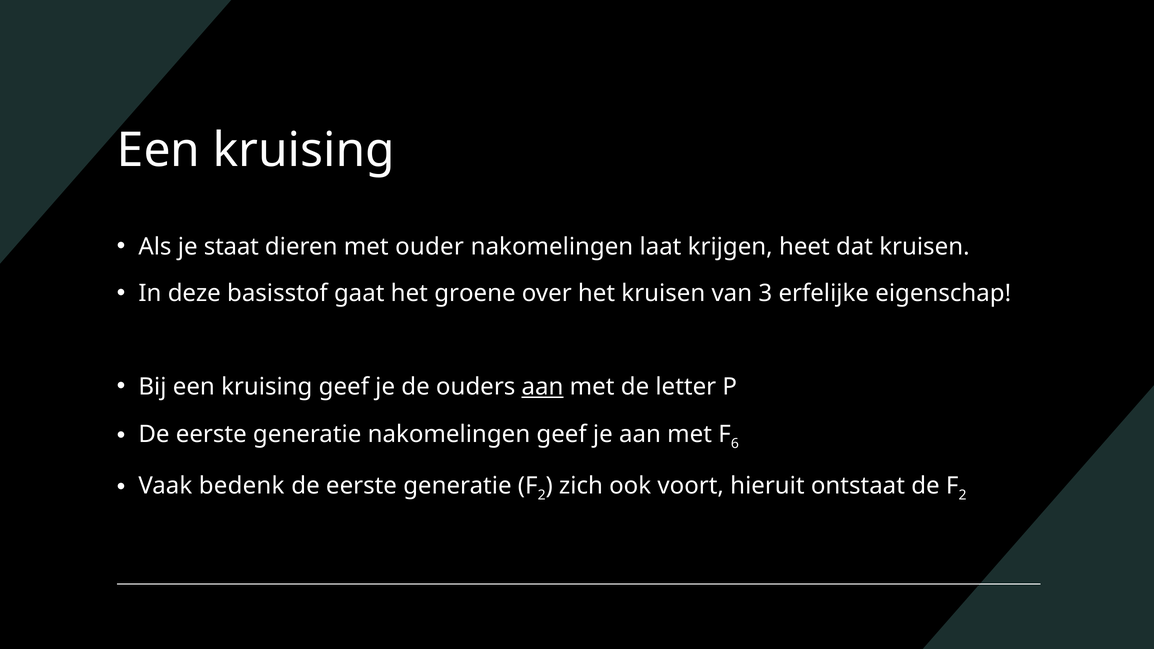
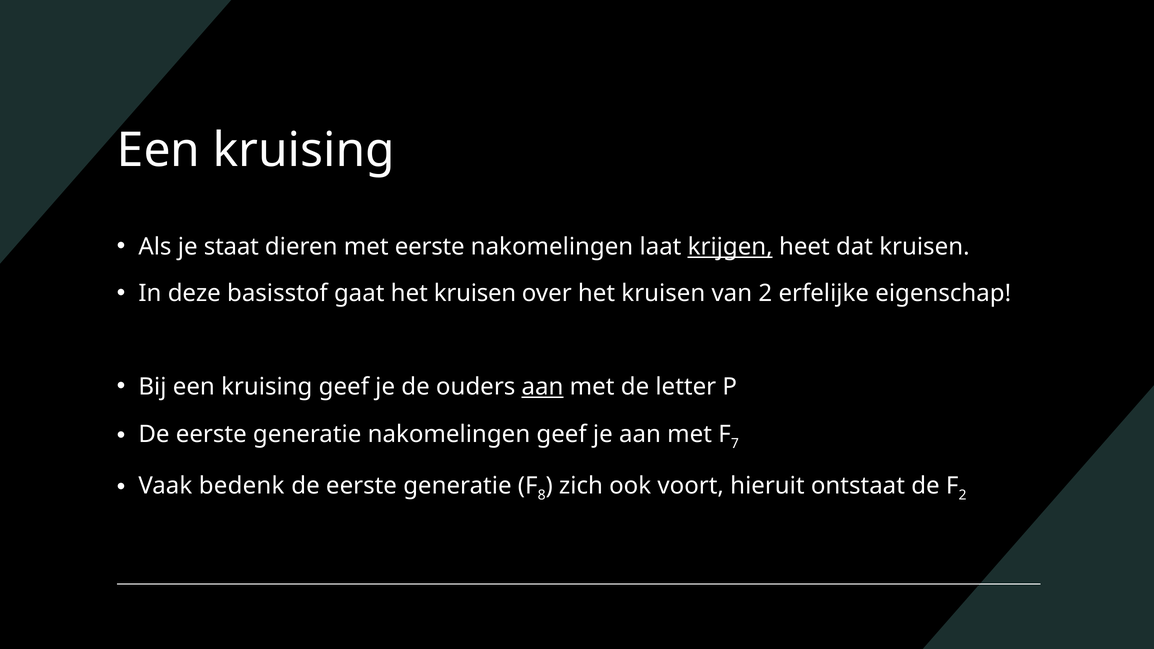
met ouder: ouder -> eerste (430, 247)
krijgen underline: none -> present (730, 247)
gaat het groene: groene -> kruisen (475, 294)
van 3: 3 -> 2 (765, 294)
6: 6 -> 7 (735, 444)
2: 2 -> 8 (542, 495)
